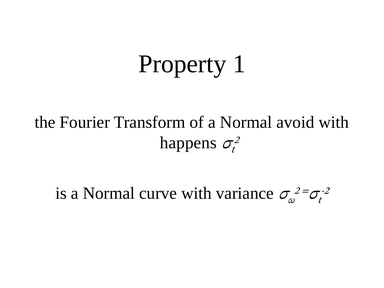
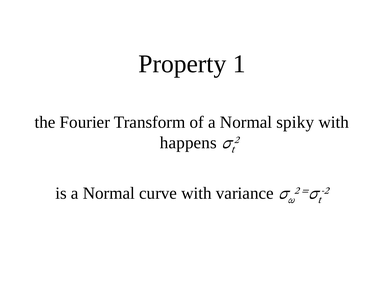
avoid: avoid -> spiky (295, 122)
